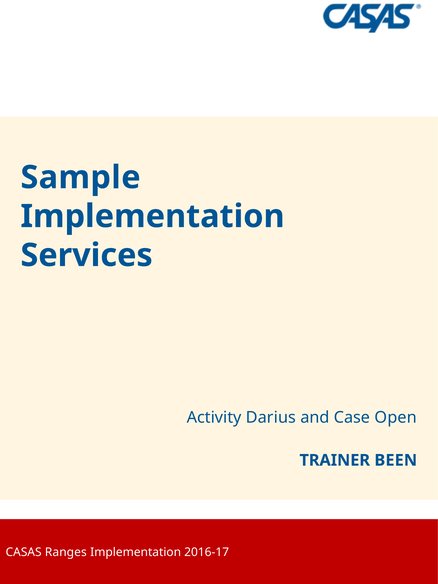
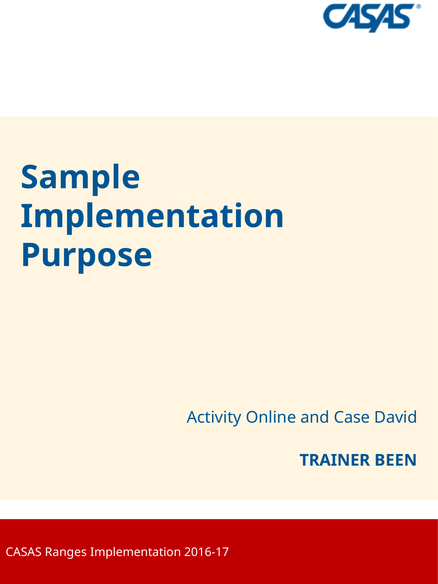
Services: Services -> Purpose (87, 255)
Darius: Darius -> Online (271, 417)
Open: Open -> David (396, 417)
